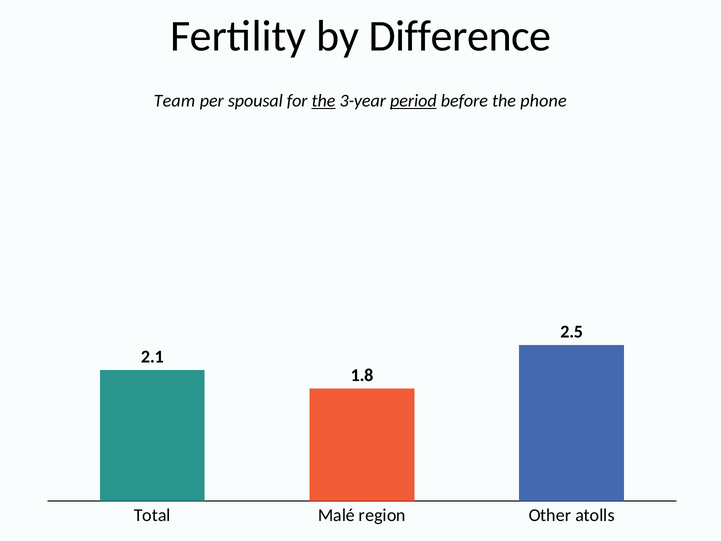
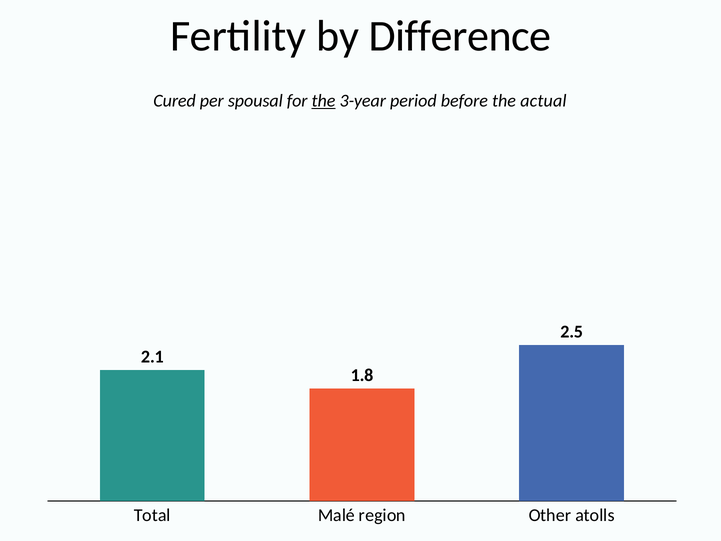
Team: Team -> Cured (175, 101)
period underline: present -> none (413, 101)
phone: phone -> actual (543, 101)
